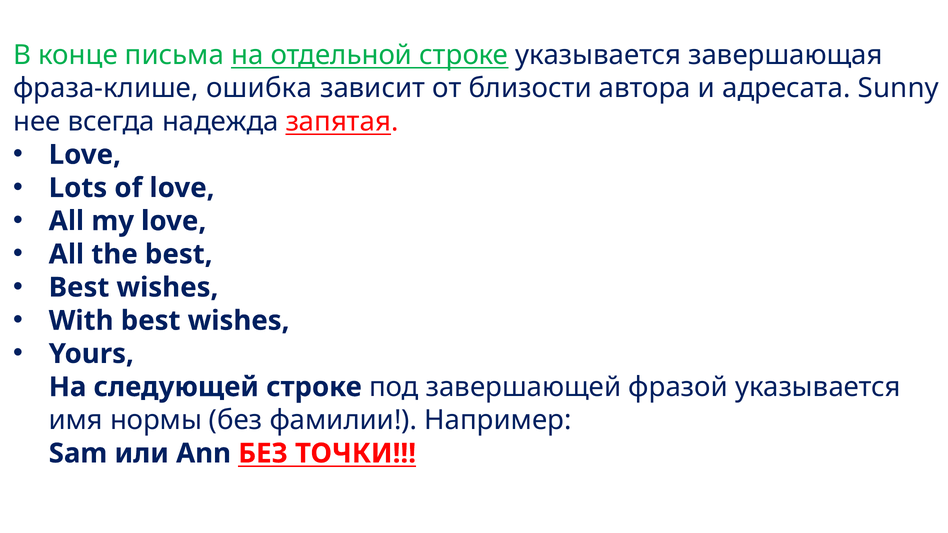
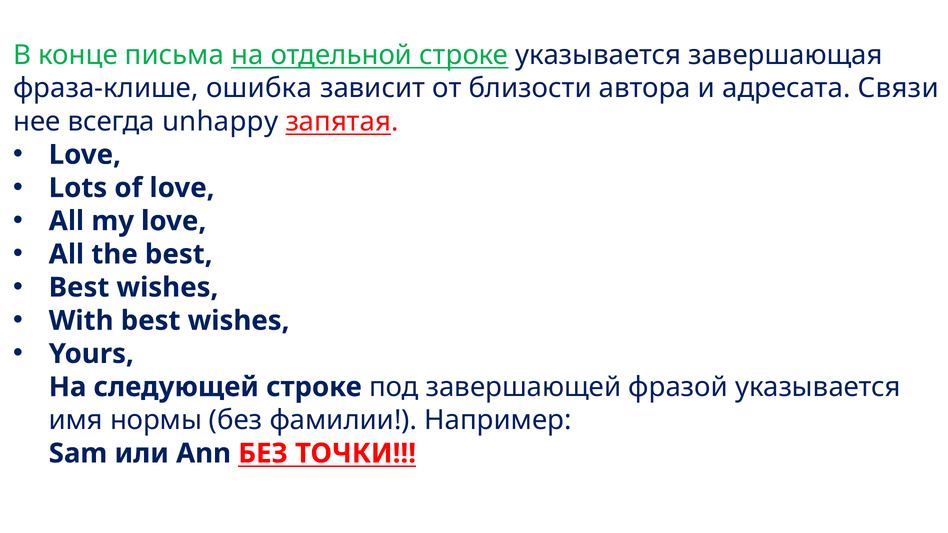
Sunny: Sunny -> Связи (898, 88)
надежда: надежда -> unhappy (220, 122)
